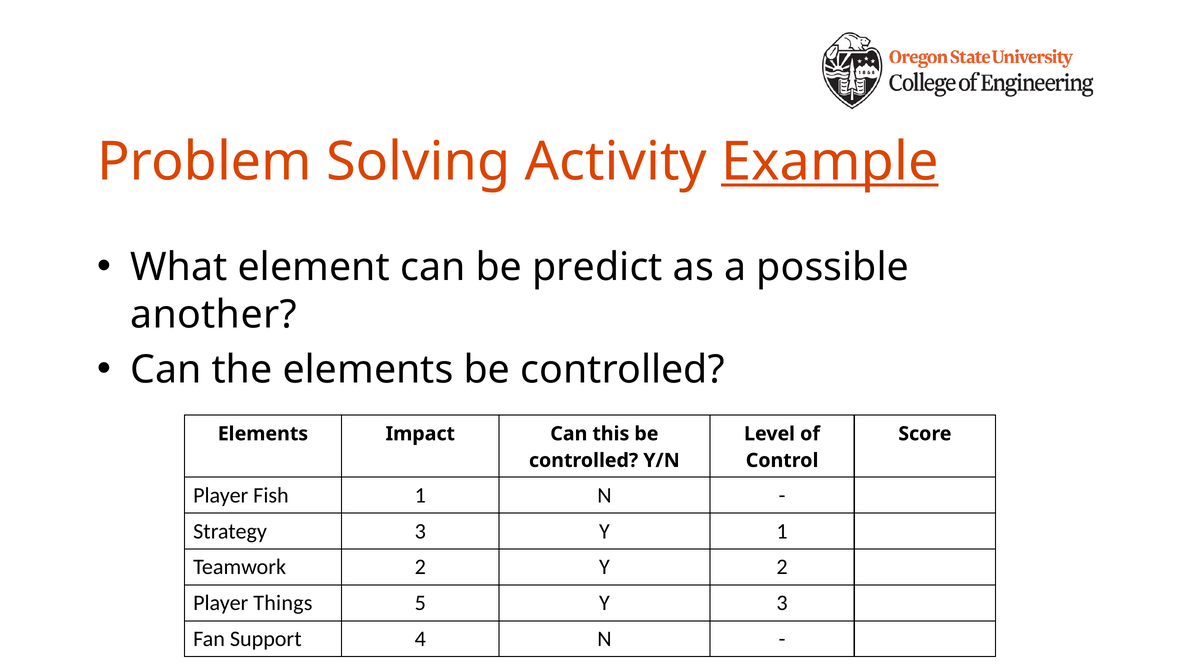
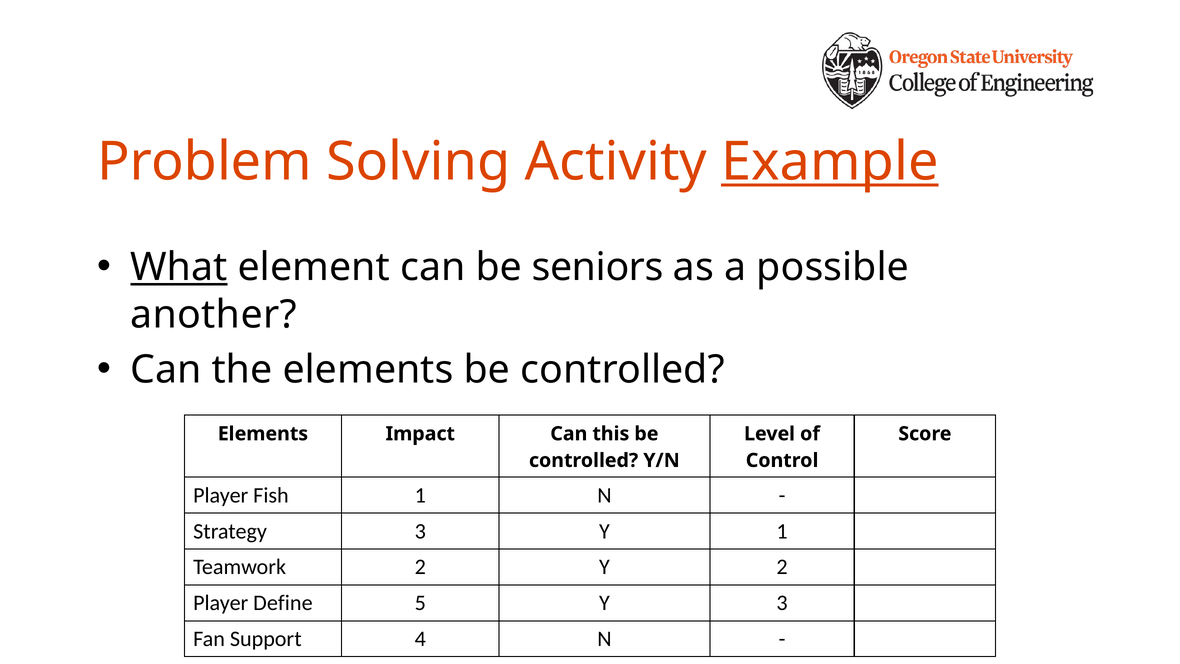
What underline: none -> present (179, 267)
predict: predict -> seniors (598, 267)
Things: Things -> Define (283, 603)
